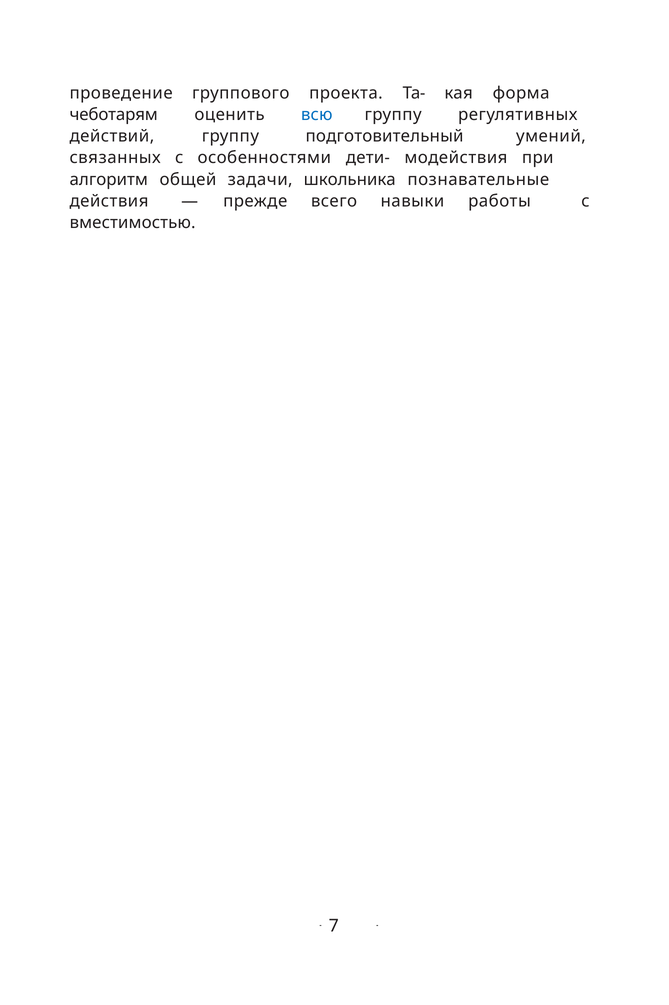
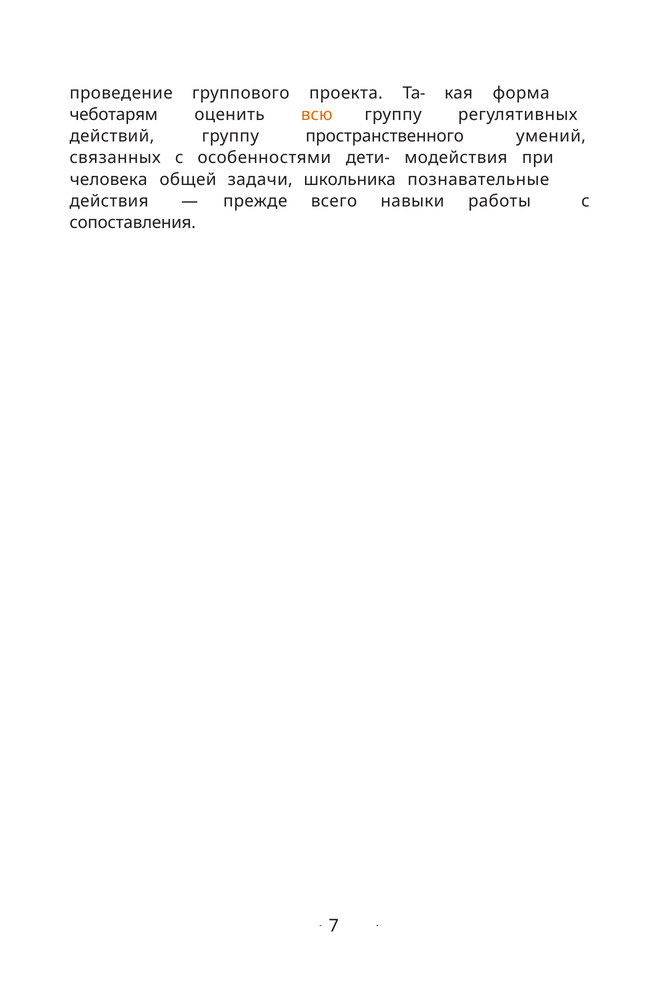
всю colour: blue -> orange (317, 115)
подготовительный: подготовительный -> пространственного (385, 136)
алгоритм: алгоритм -> человека (109, 180)
вместимостью: вместимостью -> сопоставления (133, 223)
